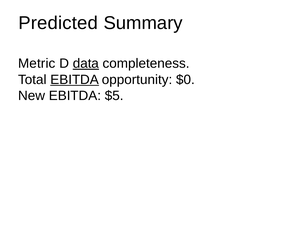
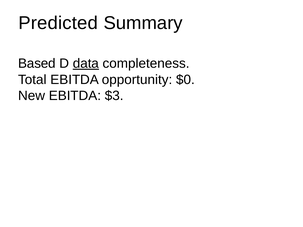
Metric: Metric -> Based (37, 64)
EBITDA underline: present -> none (75, 80)
$5: $5 -> $3 (114, 96)
